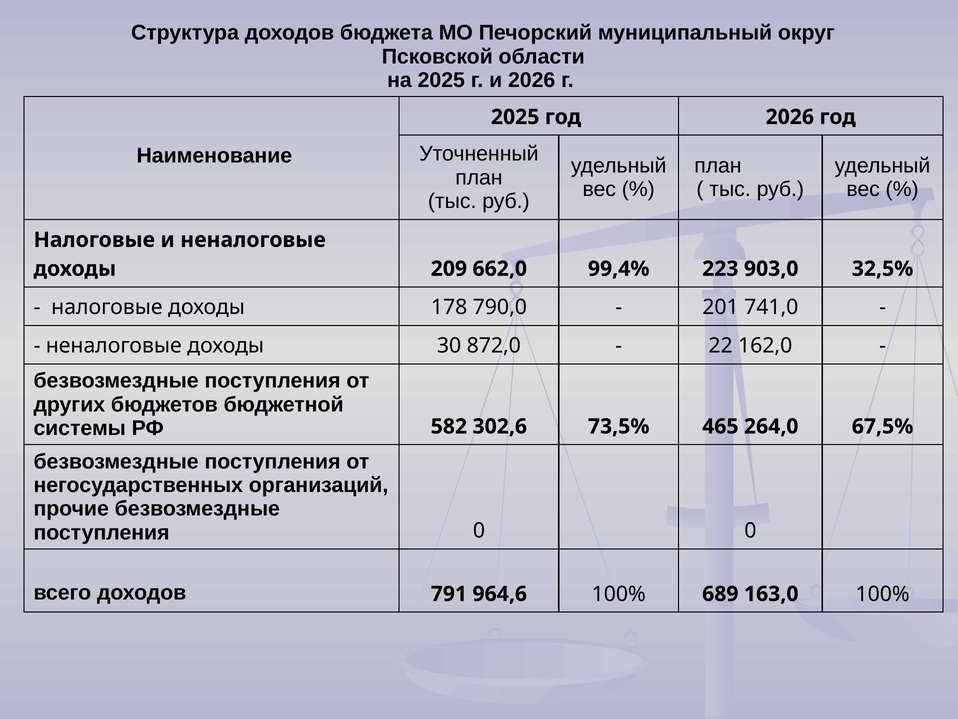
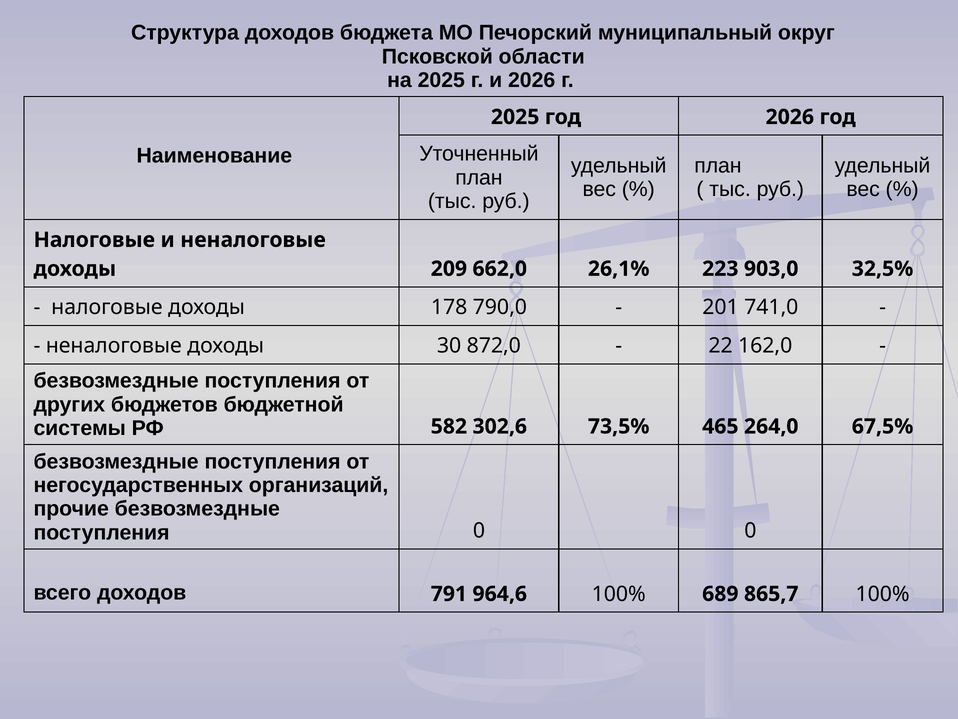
99,4%: 99,4% -> 26,1% (619, 269)
163,0: 163,0 -> 865,7 (771, 594)
